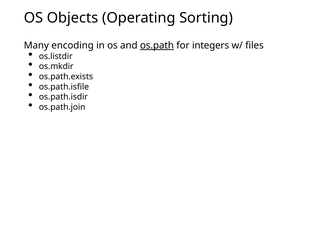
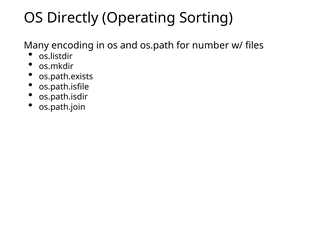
Objects: Objects -> Directly (73, 18)
os.path underline: present -> none (157, 45)
integers: integers -> number (211, 45)
